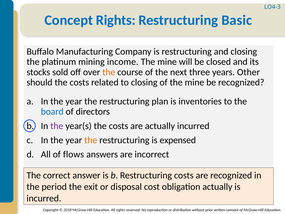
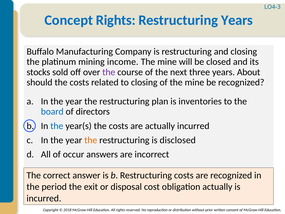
Restructuring Basic: Basic -> Years (237, 20)
the colour: orange -> purple (109, 72)
Other: Other -> About (249, 72)
the colour: purple -> blue (57, 126)
expensed: expensed -> disclosed (178, 140)
flows: flows -> occur (74, 154)
